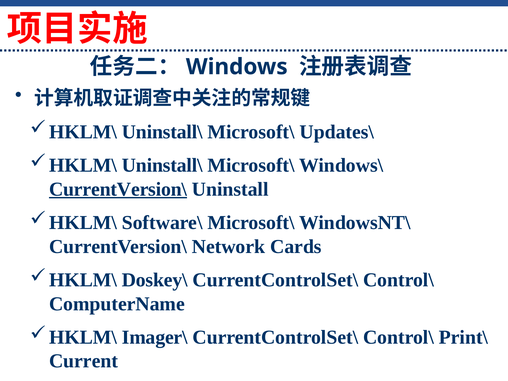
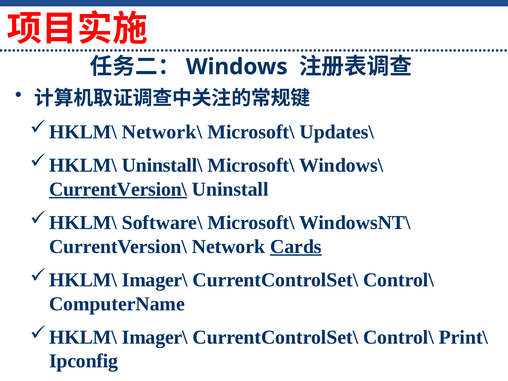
Uninstall\: Uninstall\ -> Network\ (162, 132)
Cards underline: none -> present (296, 246)
Doskey\: Doskey\ -> Imager\ (155, 280)
Current: Current -> Ipconfig (84, 361)
